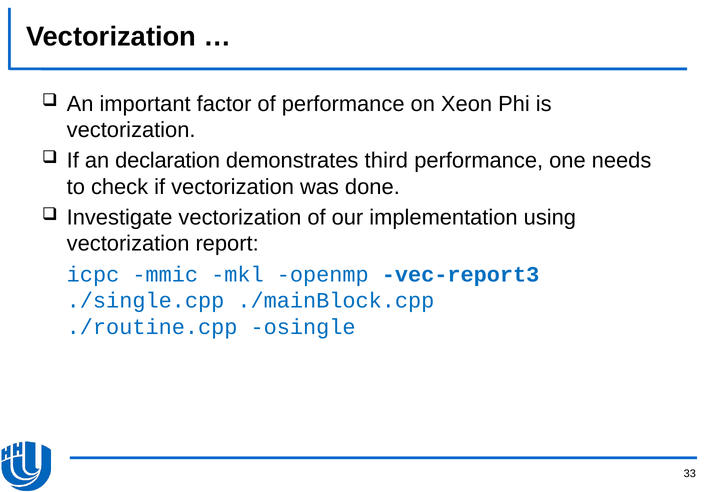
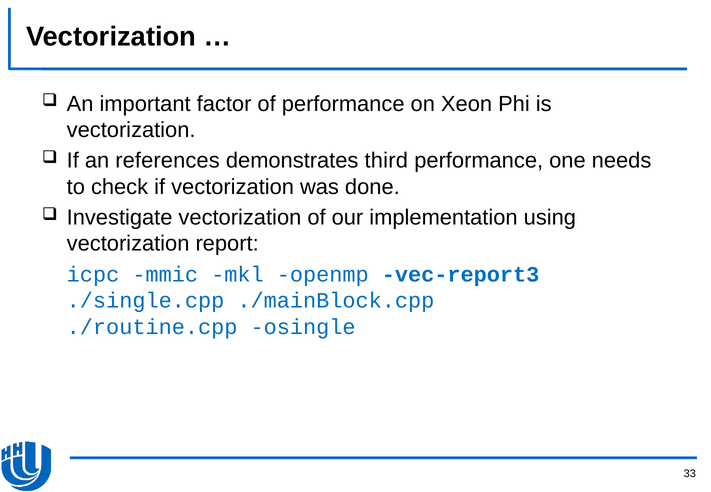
declaration: declaration -> references (167, 161)
